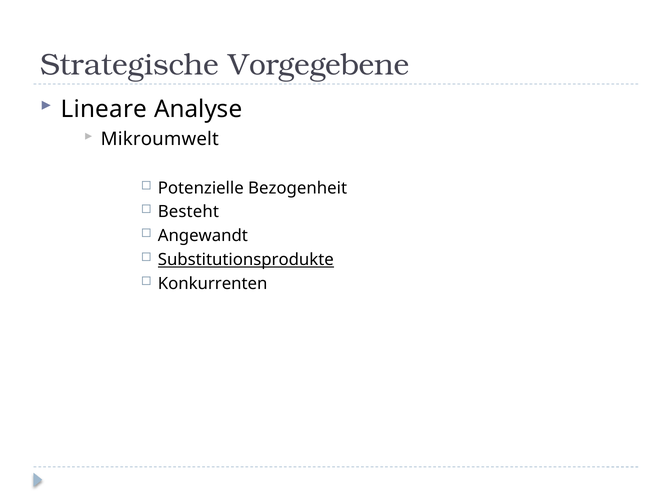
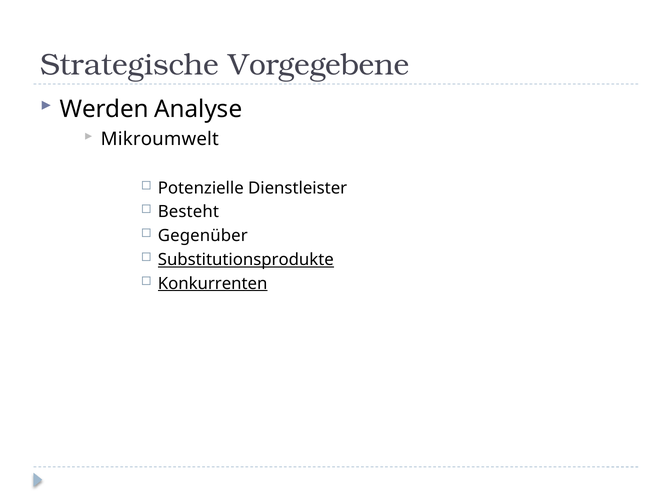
Lineare: Lineare -> Werden (104, 109)
Bezogenheit: Bezogenheit -> Dienstleister (298, 188)
Angewandt: Angewandt -> Gegenüber (203, 236)
Konkurrenten underline: none -> present (213, 284)
